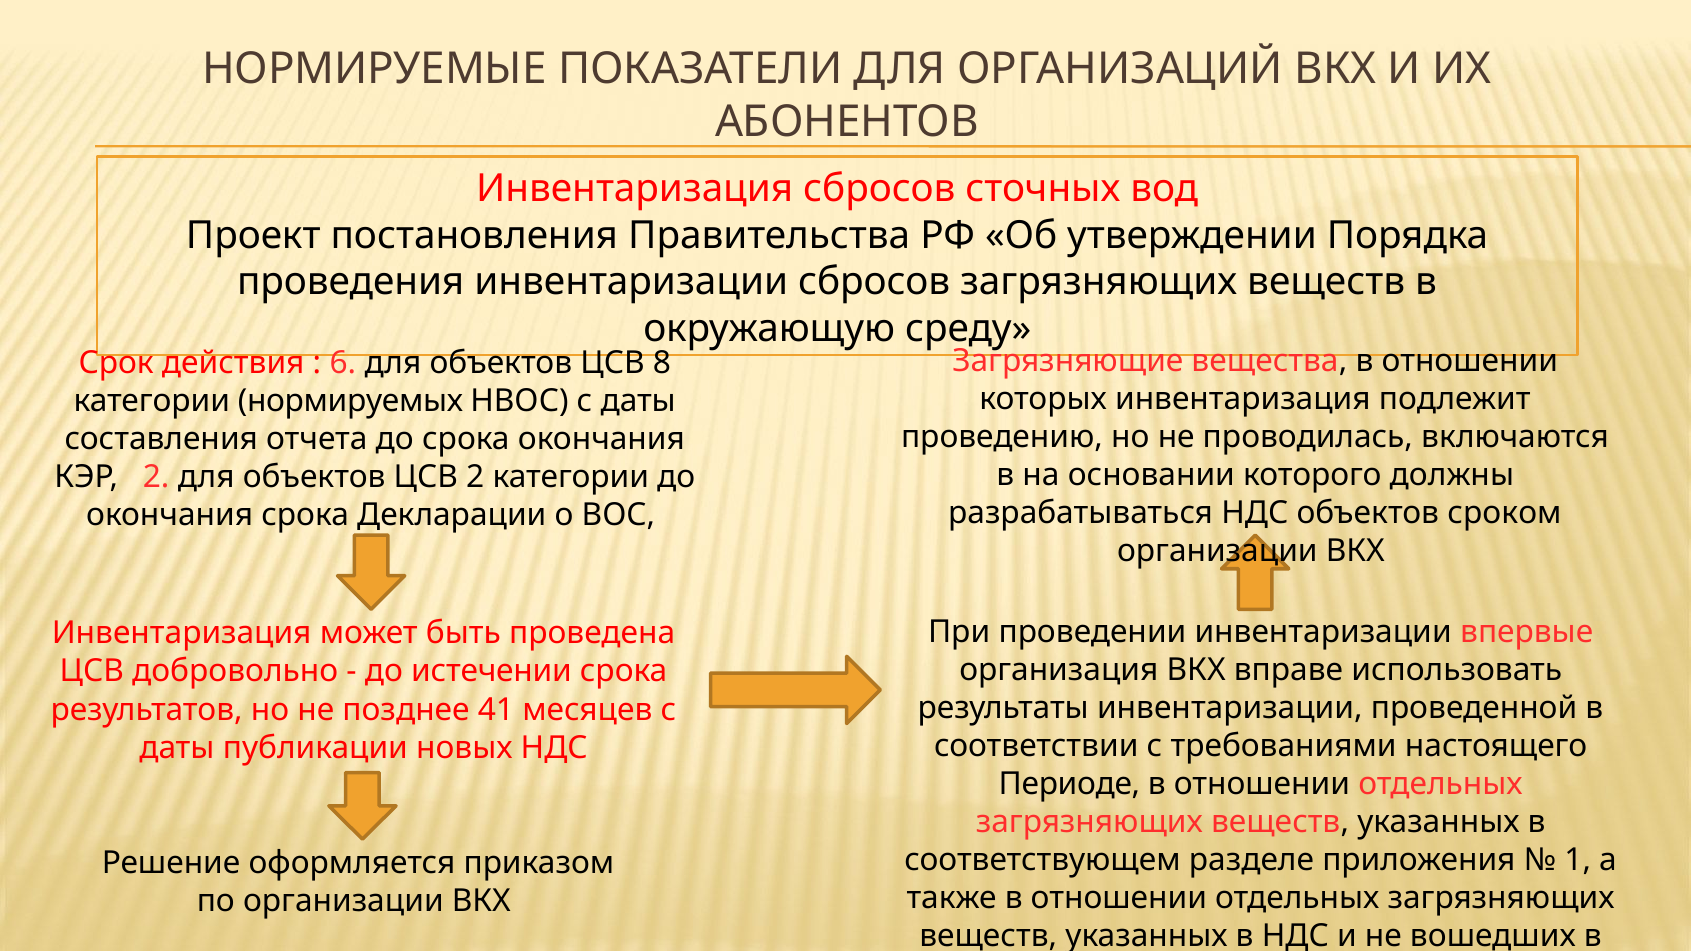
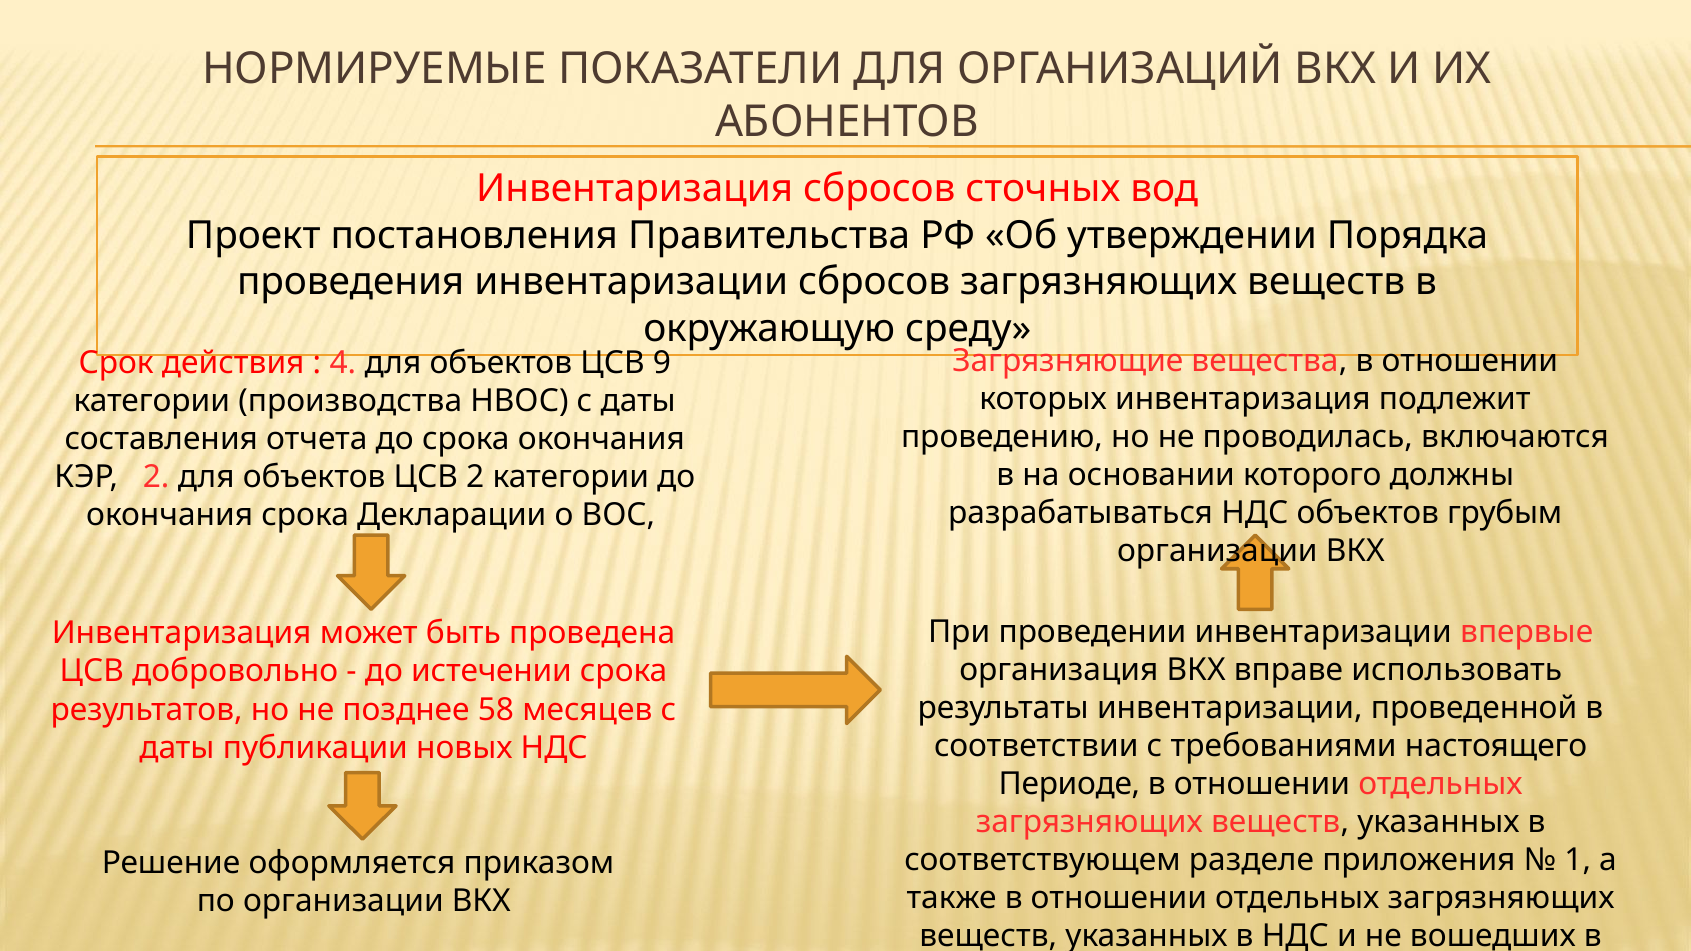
6: 6 -> 4 (343, 363)
8: 8 -> 9 (662, 363)
нормируемых: нормируемых -> производства (350, 401)
сроком: сроком -> грубым (1505, 513)
41: 41 -> 58 (496, 710)
